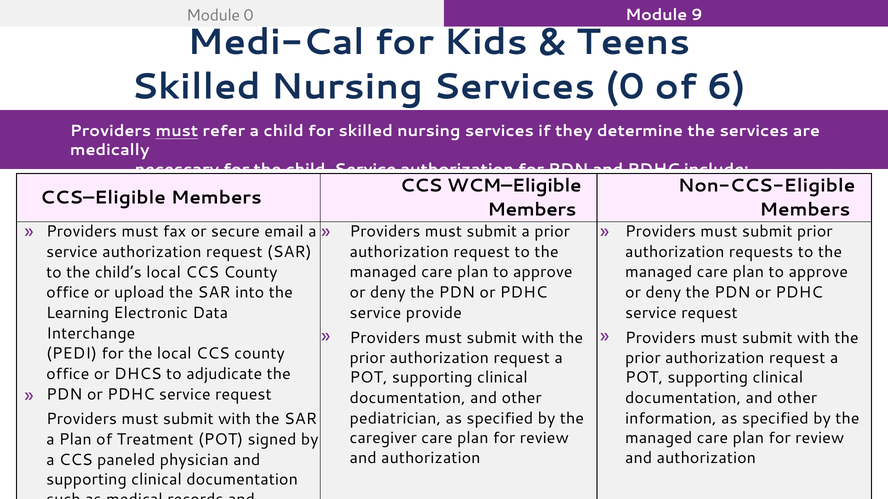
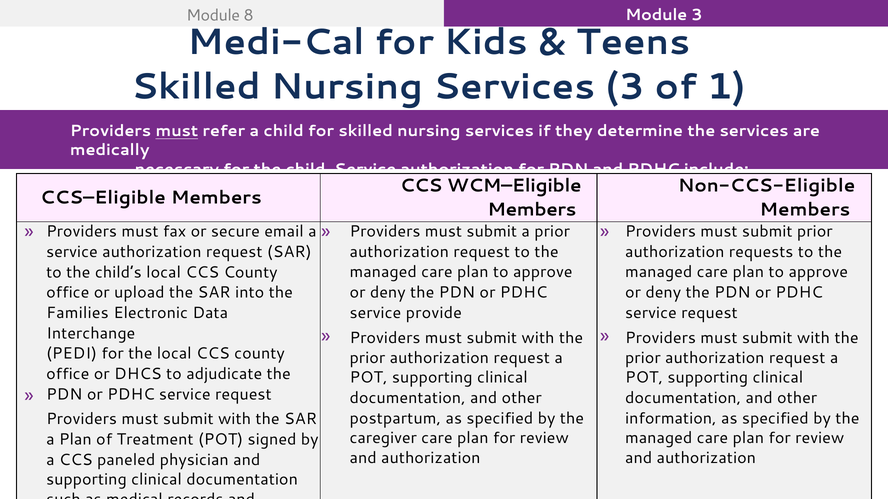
Module 0: 0 -> 8 (249, 15)
Module 9: 9 -> 3 (697, 15)
Services 0: 0 -> 3 (625, 87)
6: 6 -> 1 (726, 87)
Learning: Learning -> Families (77, 313)
pediatrician: pediatrician -> postpartum (395, 419)
